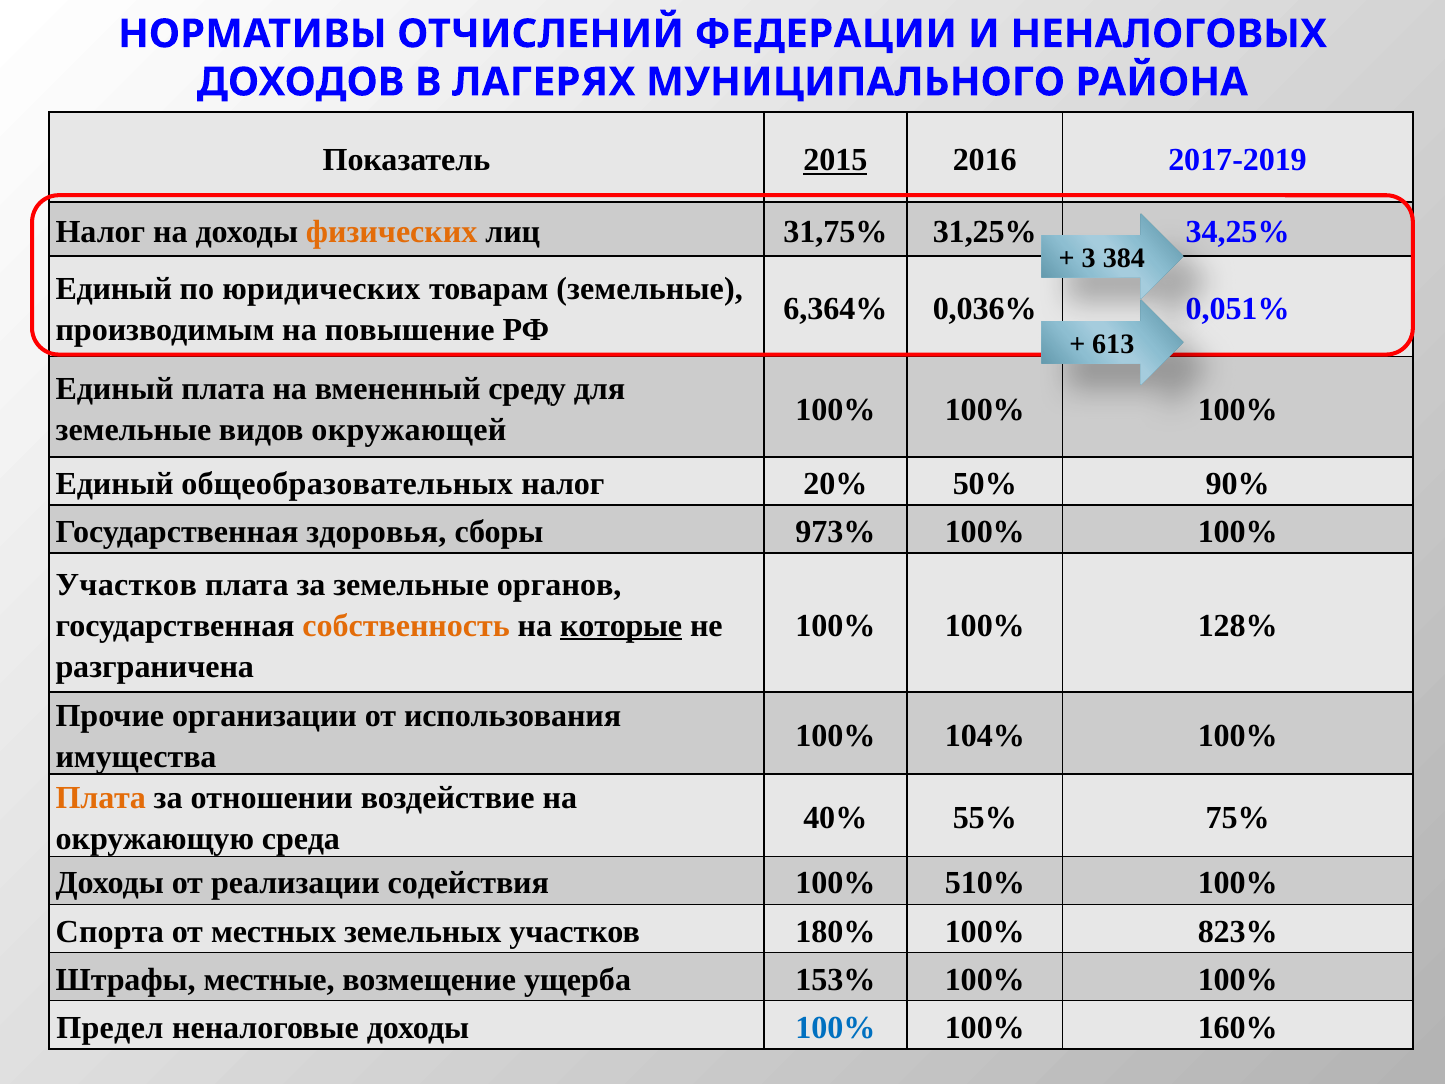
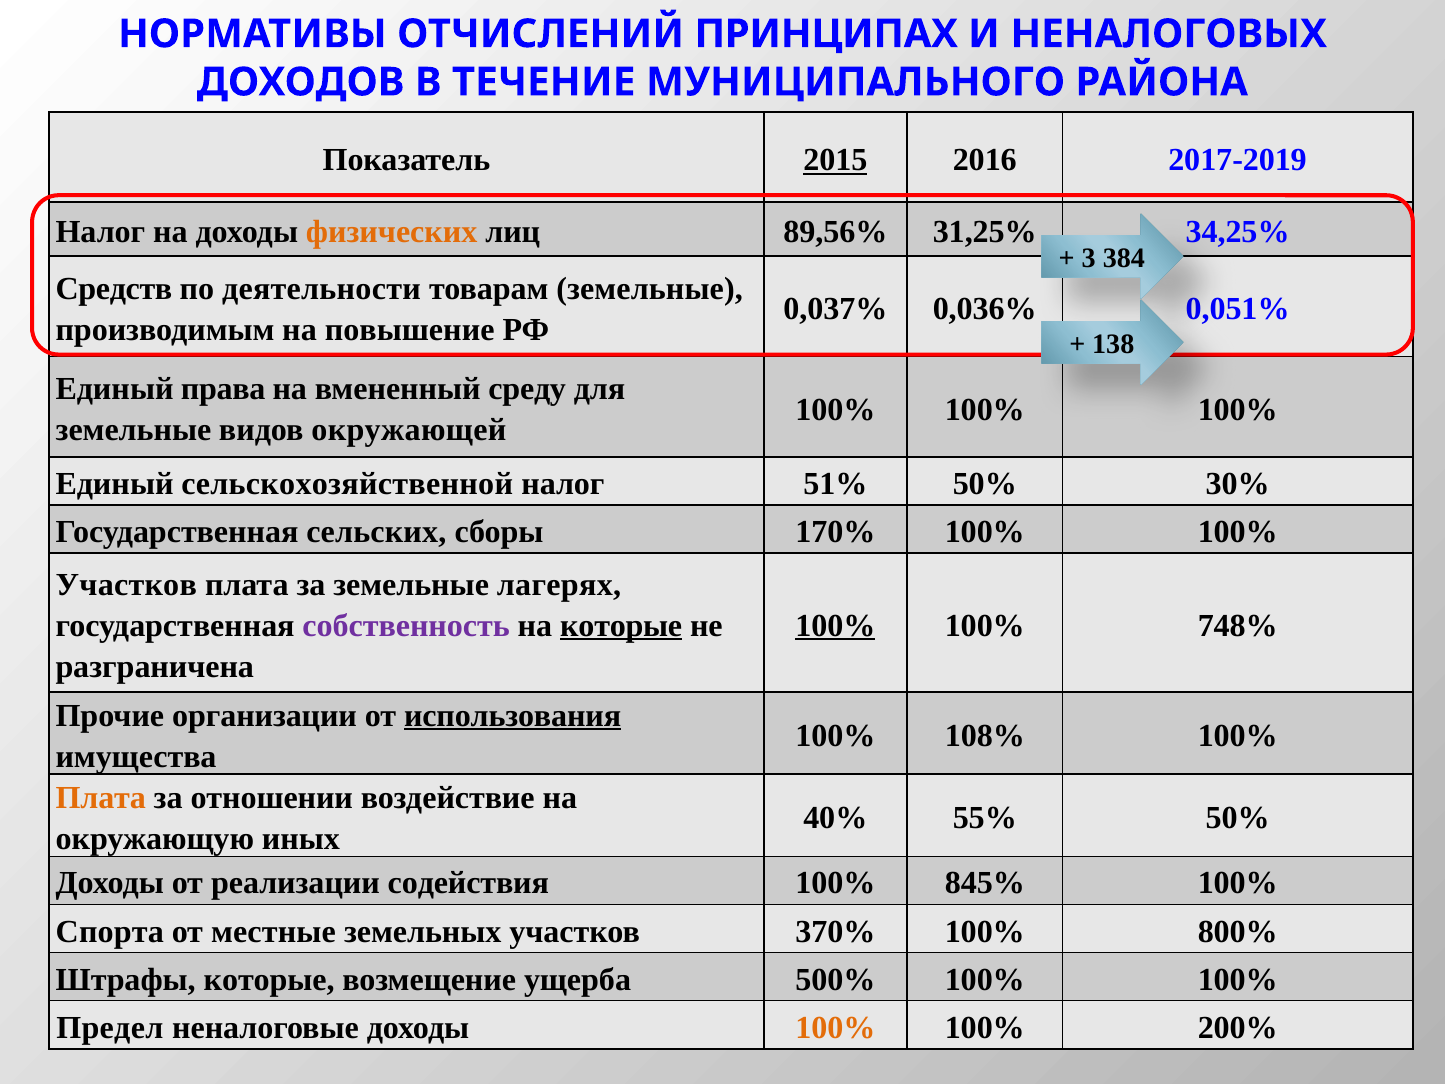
ФЕДЕРАЦИИ: ФЕДЕРАЦИИ -> ПРИНЦИПАХ (826, 34)
ЛАГЕРЯХ: ЛАГЕРЯХ -> ТЕЧЕНИЕ (544, 82)
31,75%: 31,75% -> 89,56% (835, 232)
Единый: Единый -> Средств (114, 289)
юридических: юридических -> деятельности (321, 289)
6,364%: 6,364% -> 0,037% (835, 309)
613: 613 -> 138 (1113, 344)
Единый плата: плата -> права (223, 389)
общеобразовательных: общеобразовательных -> сельскохозяйственной (347, 484)
20%: 20% -> 51% (835, 484)
90%: 90% -> 30% (1238, 484)
здоровья: здоровья -> сельских (376, 532)
973%: 973% -> 170% (835, 532)
органов: органов -> лагерях (559, 584)
собственность colour: orange -> purple (406, 625)
100% underline: none -> present (835, 625)
128%: 128% -> 748% (1238, 625)
использования underline: none -> present (513, 715)
104%: 104% -> 108% (985, 736)
55% 75%: 75% -> 50% (1238, 818)
среда: среда -> иных (301, 839)
510%: 510% -> 845% (985, 883)
местных: местных -> местные (273, 931)
180%: 180% -> 370% (835, 931)
823%: 823% -> 800% (1238, 931)
Штрафы местные: местные -> которые (269, 979)
153%: 153% -> 500% (835, 979)
100% colour: blue -> orange (835, 1027)
160%: 160% -> 200% (1238, 1027)
